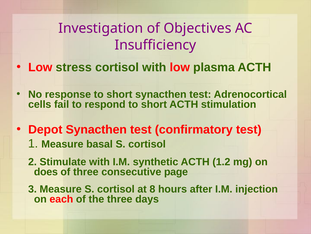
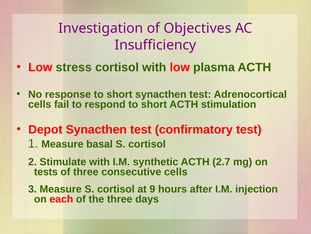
1.2: 1.2 -> 2.7 (221, 161)
does: does -> tests (46, 171)
consecutive page: page -> cells (176, 171)
8: 8 -> 9 (152, 189)
